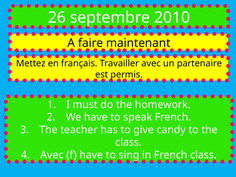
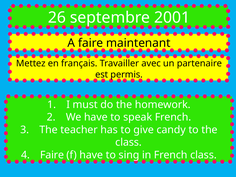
2010: 2010 -> 2001 (172, 18)
Avec: Avec -> Faire (52, 155)
